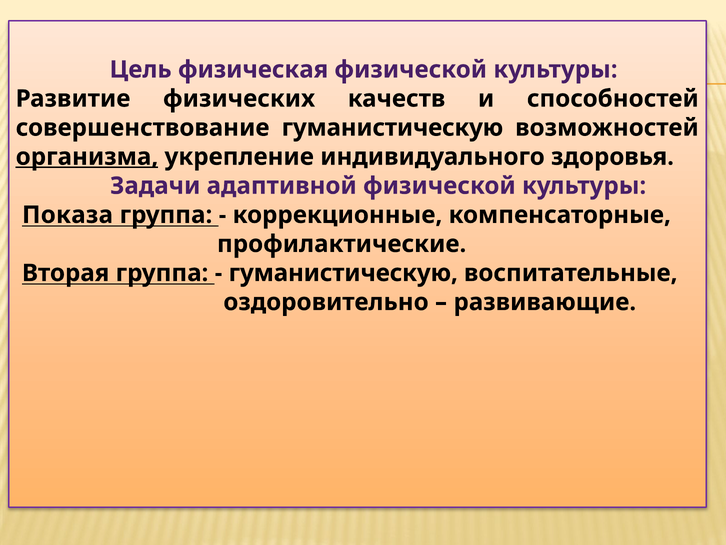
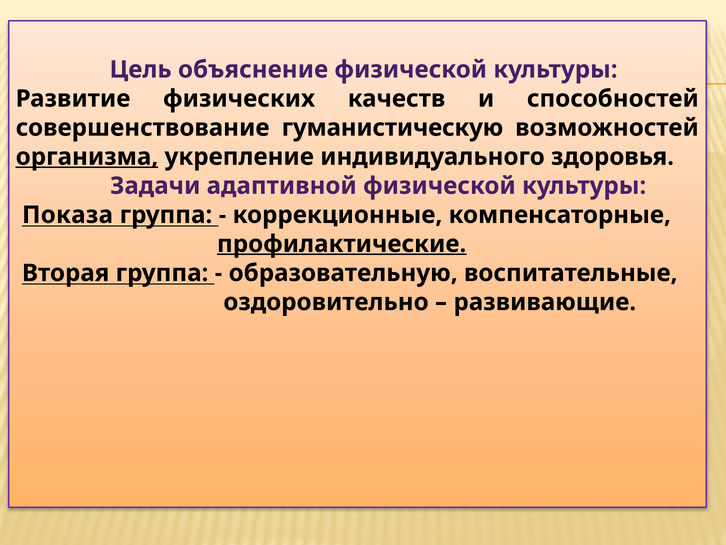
физическая: физическая -> объяснение (253, 70)
профилактические underline: none -> present (342, 244)
гуманистическую: гуманистическую -> образовательную (343, 273)
